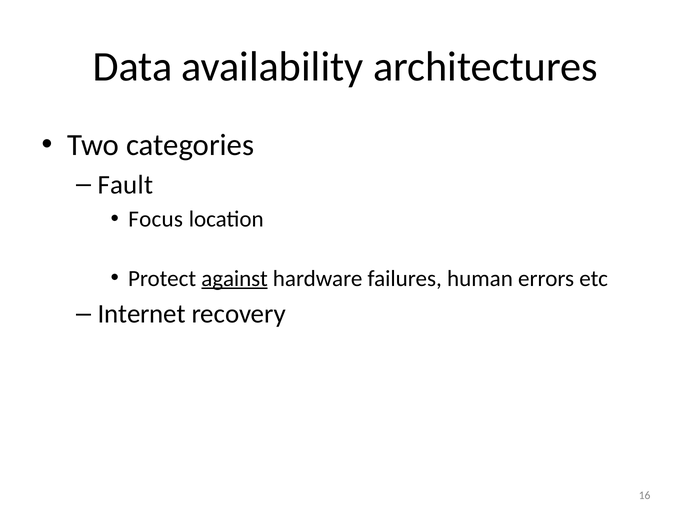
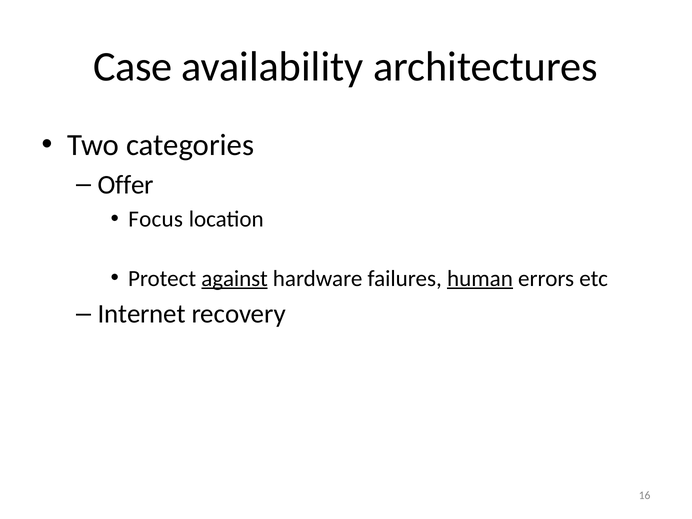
Data: Data -> Case (133, 67)
Fault: Fault -> Offer (126, 185)
human underline: none -> present (480, 278)
